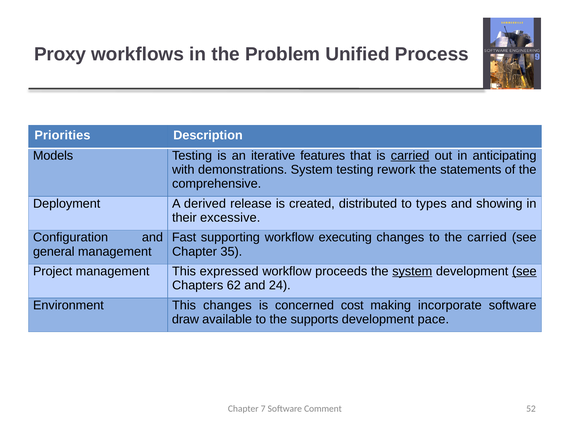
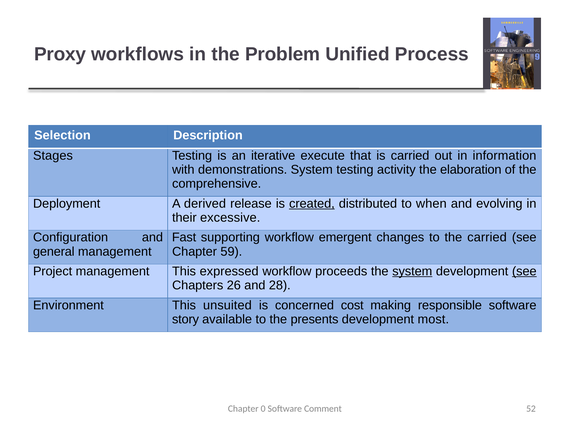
Priorities: Priorities -> Selection (62, 135)
Models: Models -> Stages (53, 155)
features: features -> execute (323, 155)
carried underline: present -> none (410, 155)
anticipating: anticipating -> information (504, 155)
rework: rework -> activity (396, 169)
statements: statements -> elaboration (471, 169)
created underline: none -> present (312, 203)
types: types -> when (431, 203)
showing: showing -> evolving (499, 203)
executing: executing -> emergent (345, 237)
35: 35 -> 59 (231, 251)
62: 62 -> 26 (234, 285)
24: 24 -> 28 (280, 285)
This changes: changes -> unsuited (227, 305)
incorporate: incorporate -> responsible (450, 305)
draw: draw -> story (185, 319)
supports: supports -> presents (315, 319)
pace: pace -> most (433, 319)
7: 7 -> 0 (263, 408)
